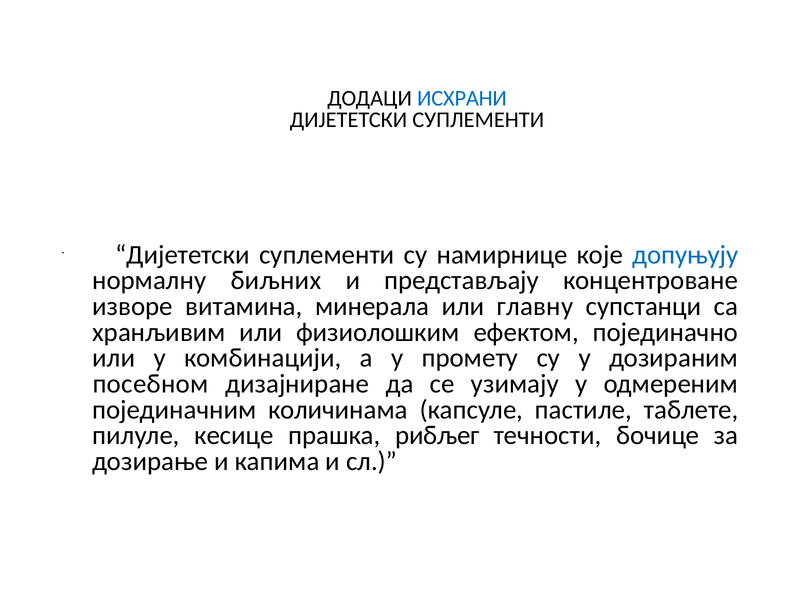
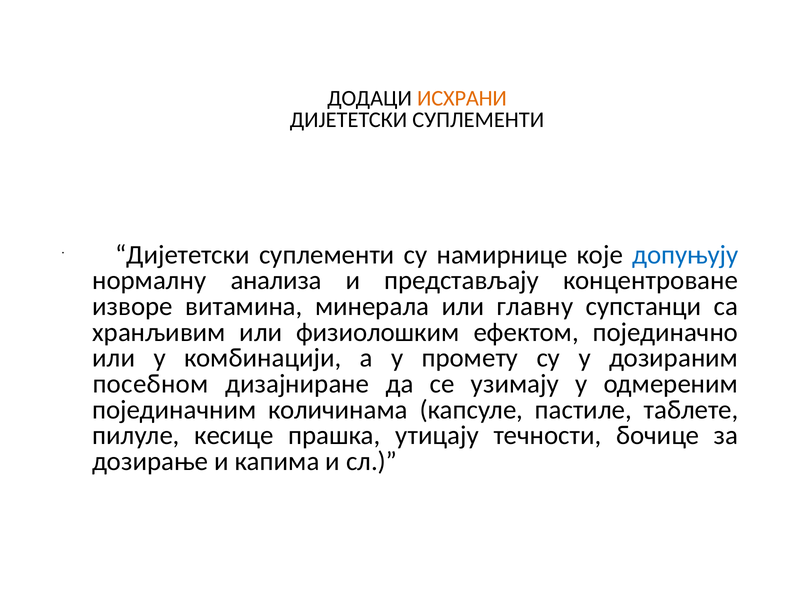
ИСХРАНИ colour: blue -> orange (462, 98)
биљних: биљних -> анализа (276, 281)
рибљег: рибљег -> утицају (437, 436)
